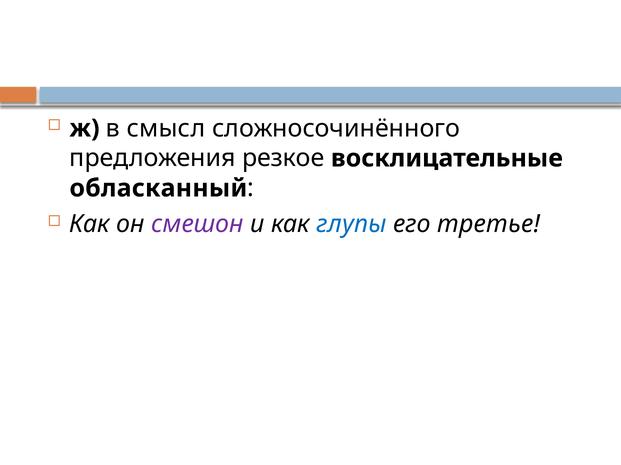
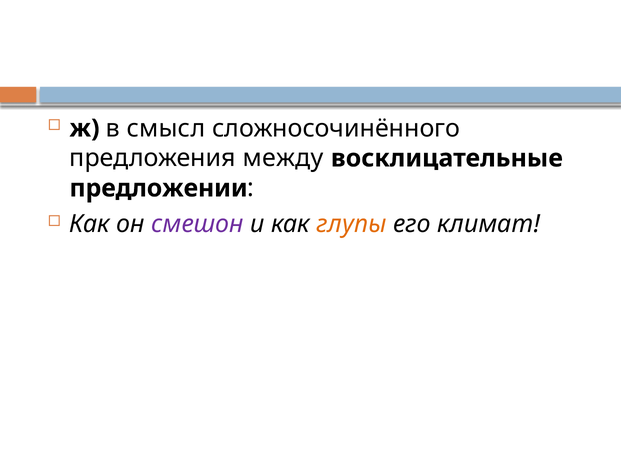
резкое: резкое -> между (283, 159)
обласканный: обласканный -> предложении (159, 189)
глупы colour: blue -> orange (352, 225)
третье: третье -> климат (489, 225)
